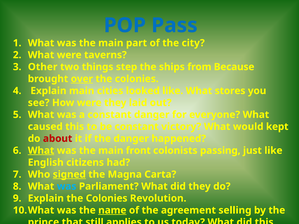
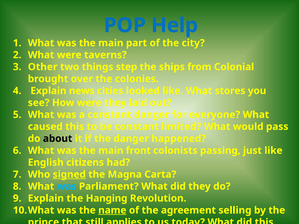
Pass: Pass -> Help (175, 25)
Because: Because -> Colonial (234, 67)
over underline: present -> none (82, 79)
Explain main: main -> news (82, 91)
victory: victory -> limited (181, 127)
kept: kept -> pass (277, 127)
about colour: red -> black (58, 139)
What underline: present -> none (41, 151)
Explain the Colonies: Colonies -> Hanging (107, 199)
